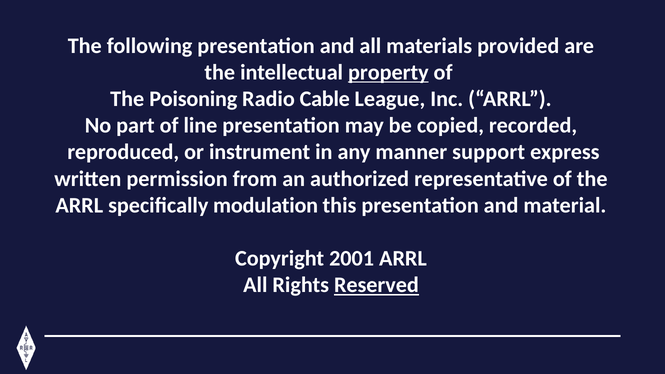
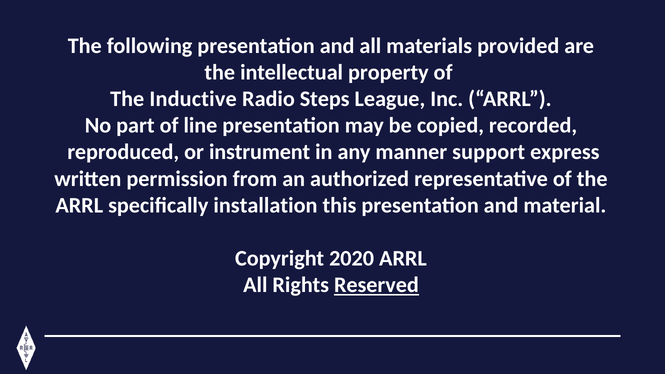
property underline: present -> none (388, 72)
Poisoning: Poisoning -> Inductive (193, 99)
Cable: Cable -> Steps (325, 99)
modulation: modulation -> installation (265, 205)
2001: 2001 -> 2020 (352, 259)
